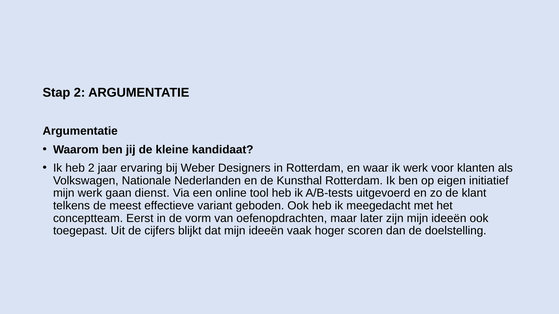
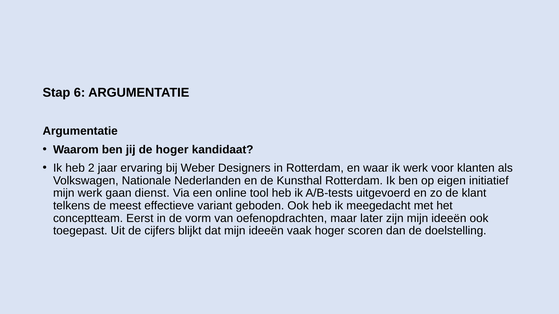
Stap 2: 2 -> 6 (80, 93)
de kleine: kleine -> hoger (172, 150)
